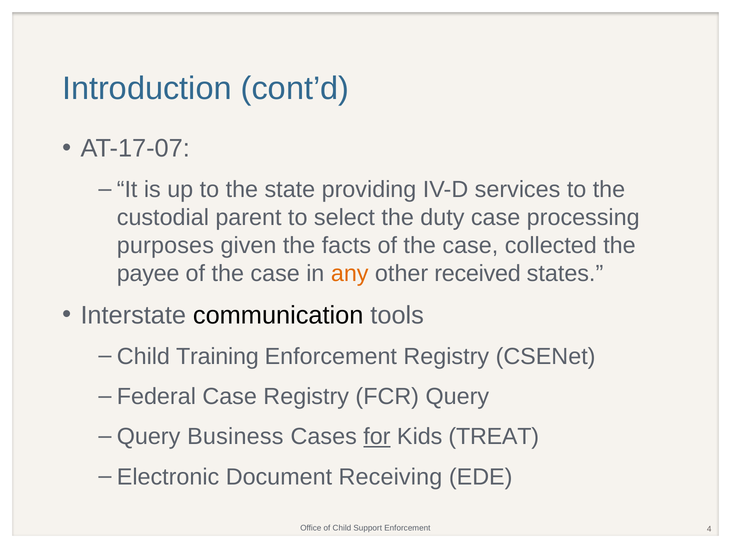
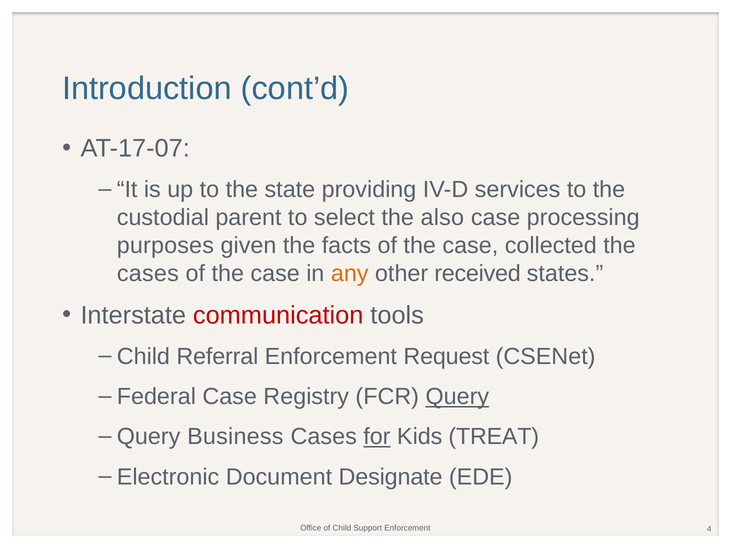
duty: duty -> also (442, 218)
payee: payee -> cases (148, 274)
communication colour: black -> red (278, 315)
Training: Training -> Referral (217, 357)
Enforcement Registry: Registry -> Request (446, 357)
Query underline: none -> present (457, 397)
Receiving: Receiving -> Designate (391, 477)
